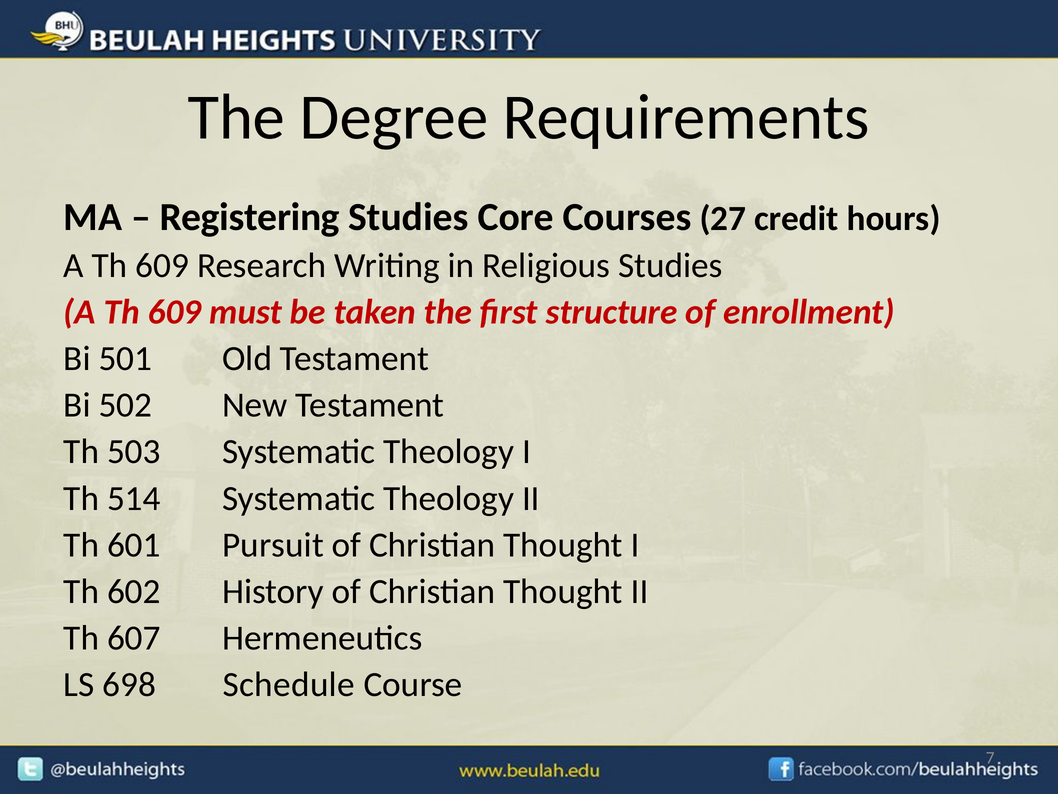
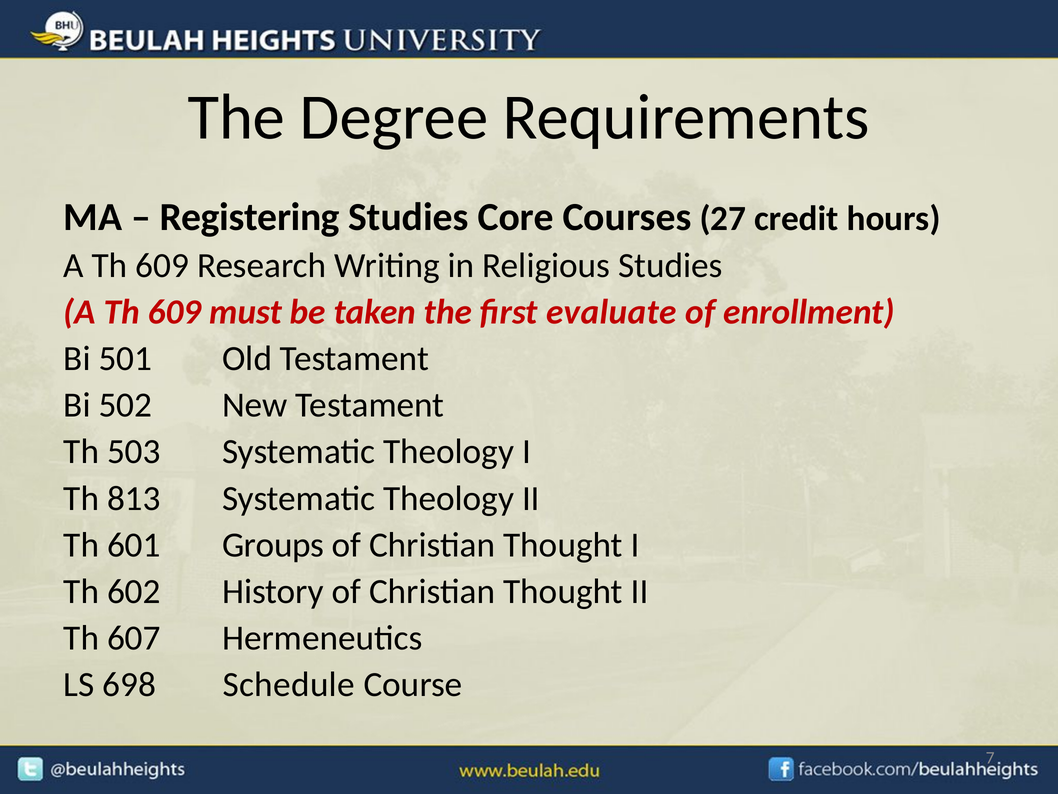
structure: structure -> evaluate (611, 312)
514: 514 -> 813 (134, 498)
Pursuit: Pursuit -> Groups (273, 545)
